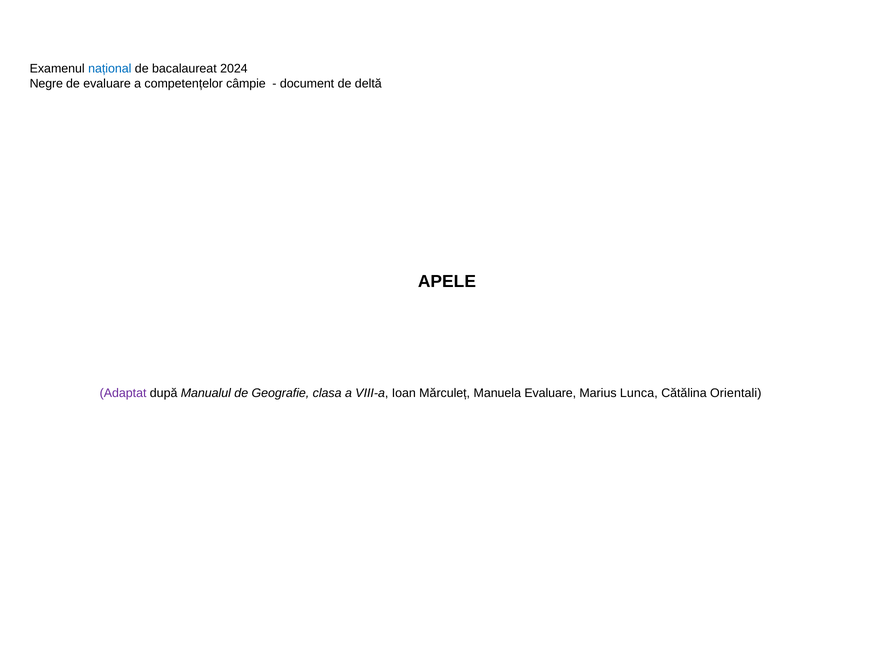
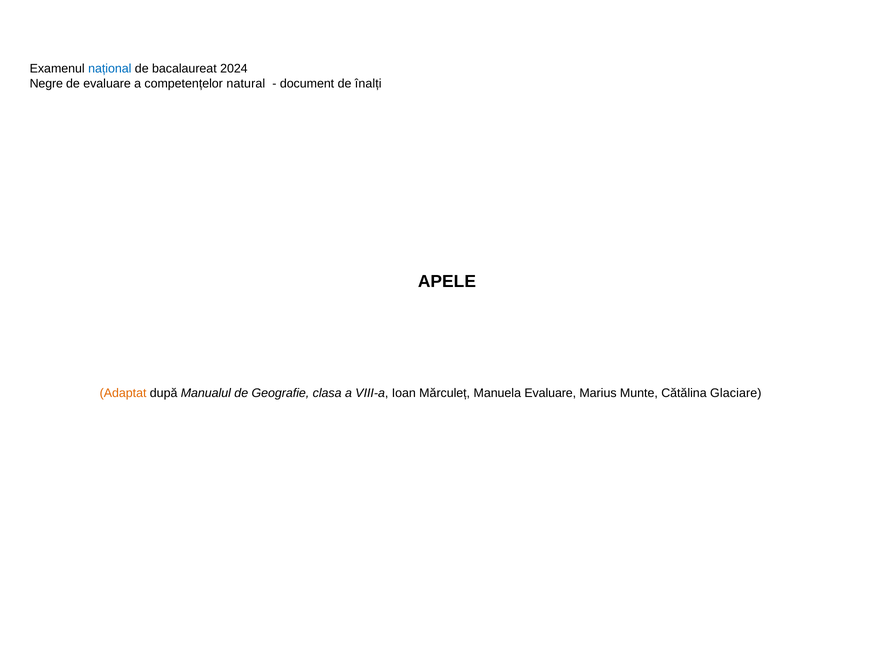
câmpie: câmpie -> natural (246, 84)
deltă: deltă -> înalți (368, 84)
Adaptat colour: purple -> orange (123, 393)
Lunca: Lunca -> Munte (639, 393)
Orientali: Orientali -> Glaciare (736, 393)
